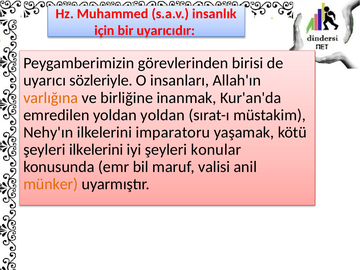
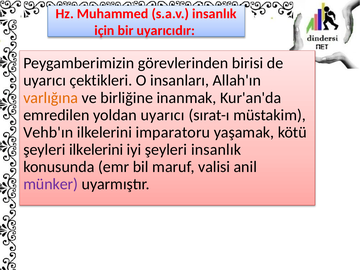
sözleriyle: sözleriyle -> çektikleri (101, 80)
yoldan yoldan: yoldan -> uyarıcı (163, 115)
Nehy'ın: Nehy'ın -> Vehb'ın (48, 132)
şeyleri konular: konular -> insanlık (216, 150)
münker colour: orange -> purple (51, 184)
